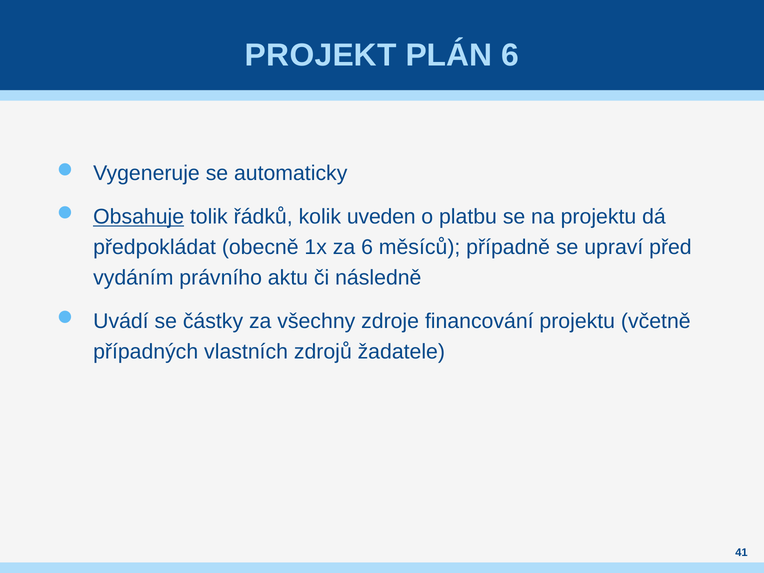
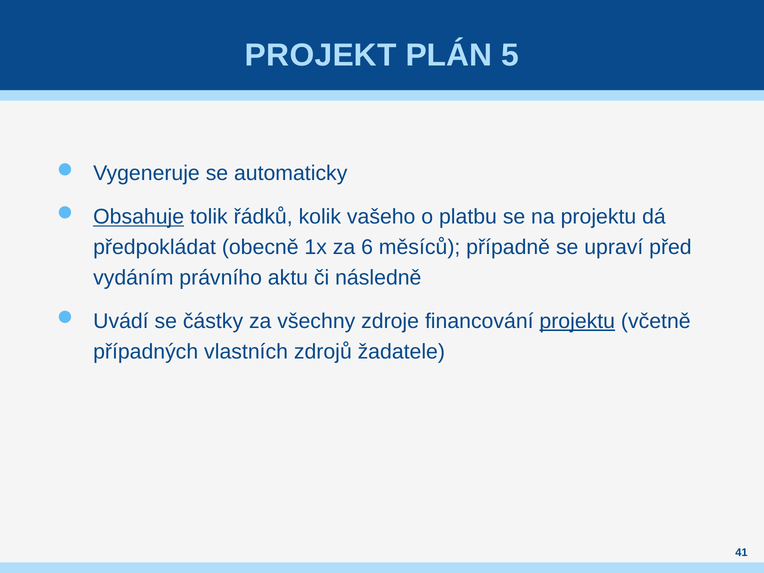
PLÁN 6: 6 -> 5 (510, 55)
uveden: uveden -> vašeho (381, 217)
projektu underline: none -> present (577, 321)
